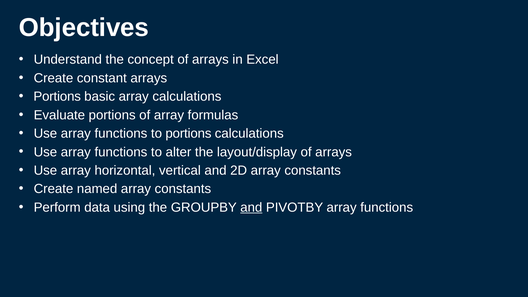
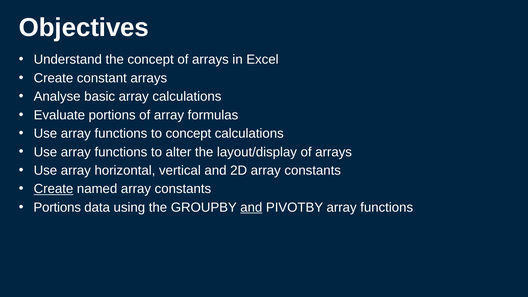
Portions: Portions -> Analyse (57, 97)
to portions: portions -> concept (188, 134)
Create underline: none -> present (53, 189)
Perform: Perform -> Portions (57, 207)
